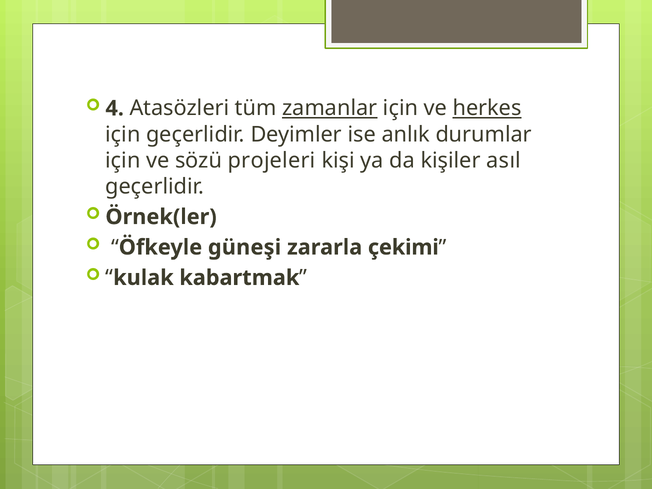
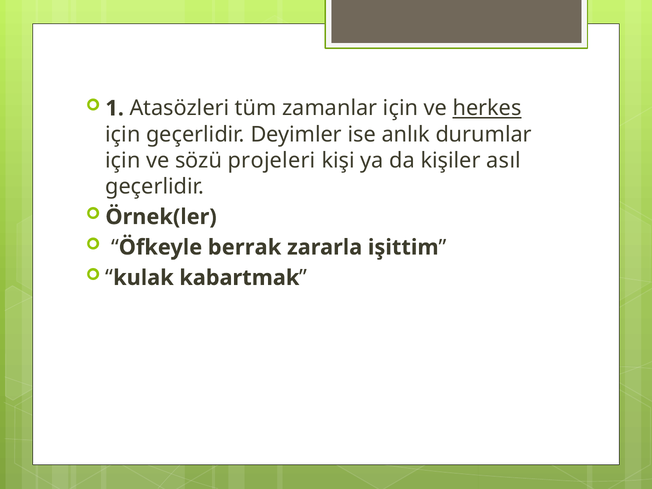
4: 4 -> 1 (115, 108)
zamanlar underline: present -> none (330, 108)
güneşi: güneşi -> berrak (245, 247)
çekimi: çekimi -> işittim (403, 247)
